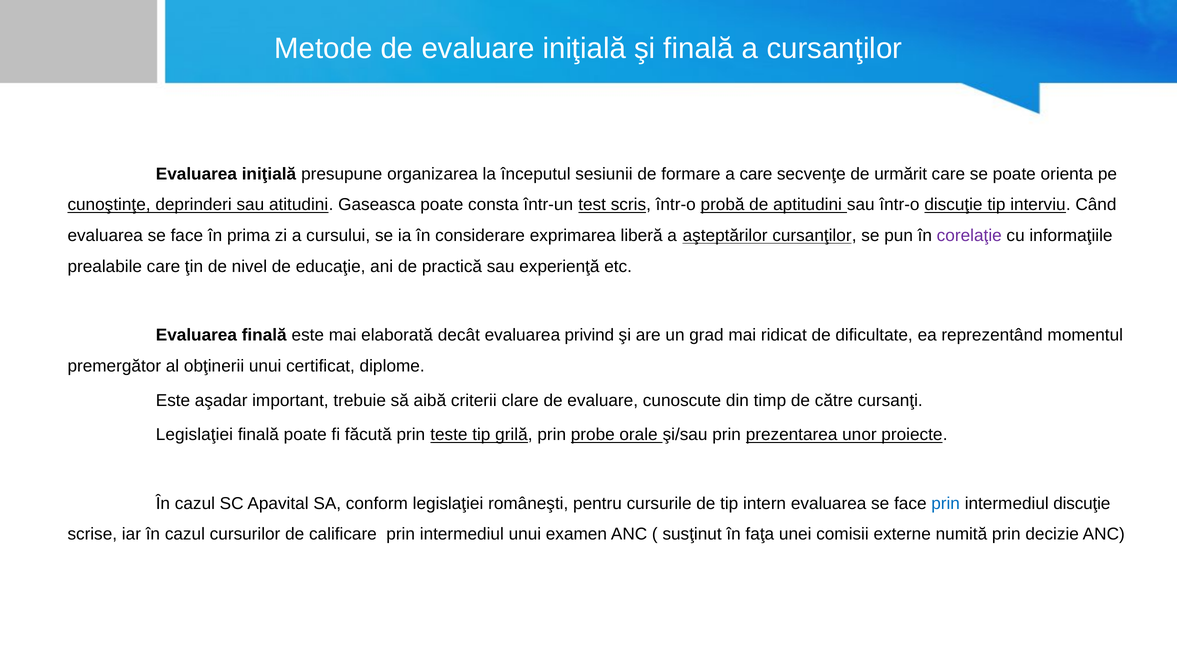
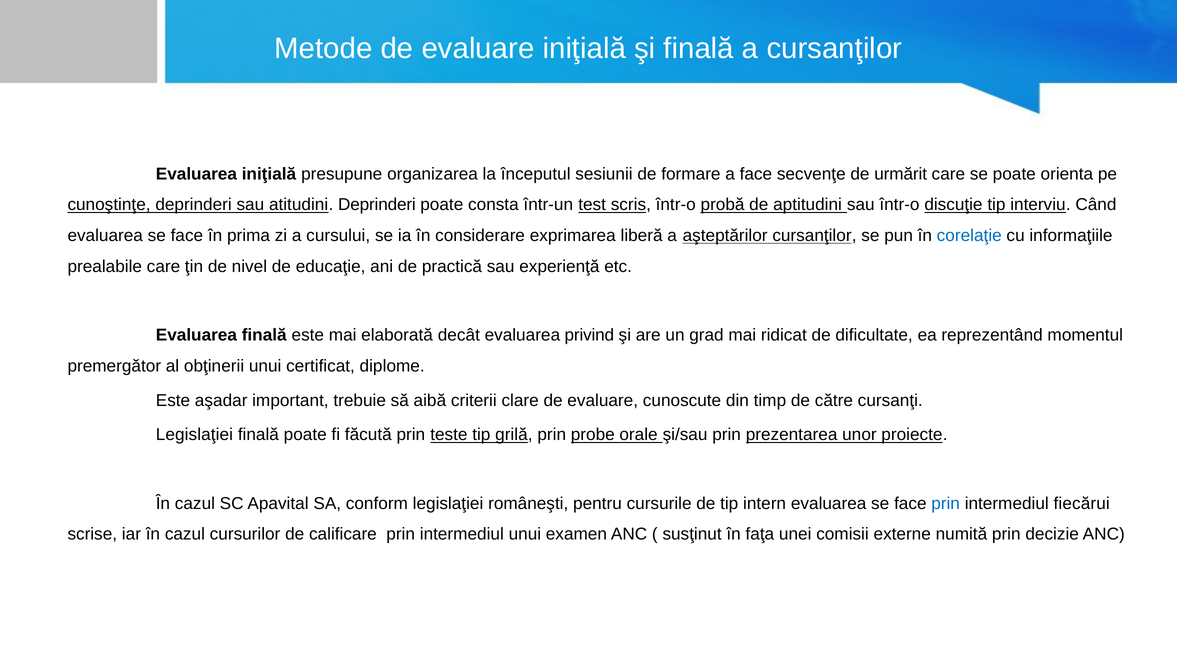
a care: care -> face (756, 174)
atitudini Gaseasca: Gaseasca -> Deprinderi (377, 205)
corelaţie colour: purple -> blue (969, 236)
intermediul discuţie: discuţie -> fiecărui (1082, 503)
